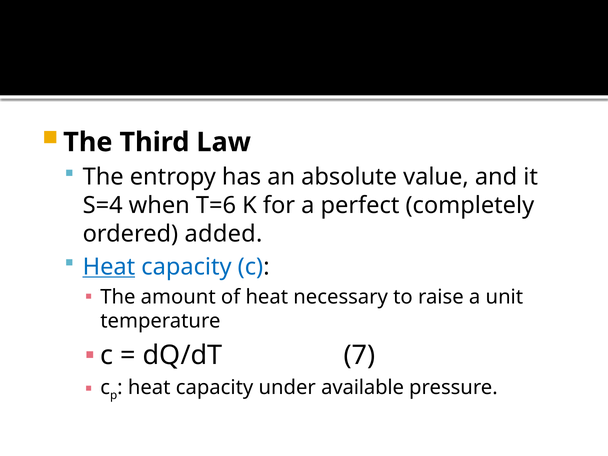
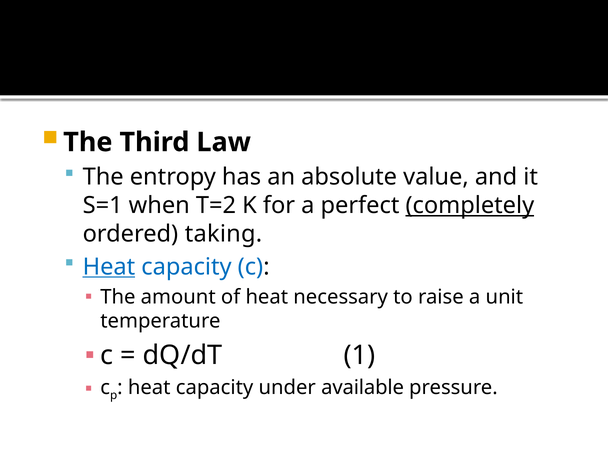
S=4: S=4 -> S=1 (103, 205)
T=6: T=6 -> T=2 (216, 205)
completely underline: none -> present (470, 205)
added: added -> taking (223, 234)
7: 7 -> 1 (359, 356)
